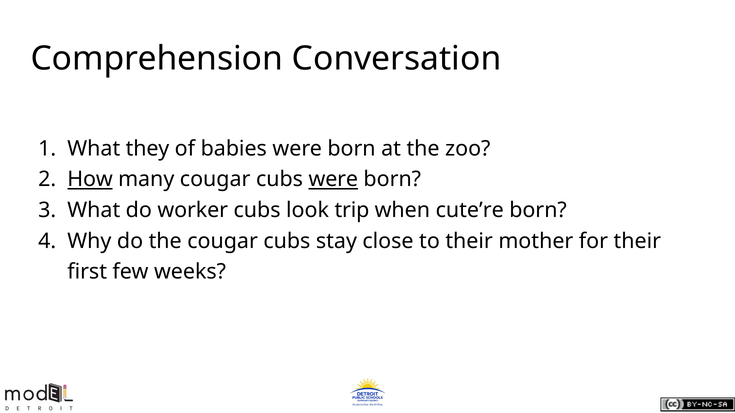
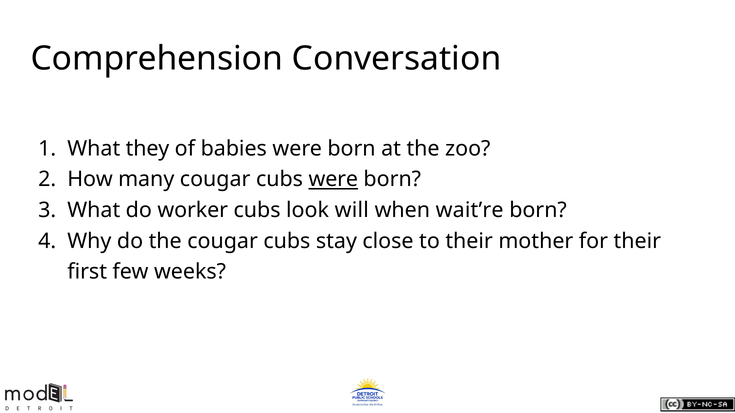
How underline: present -> none (90, 180)
trip: trip -> will (352, 210)
cute’re: cute’re -> wait’re (470, 210)
